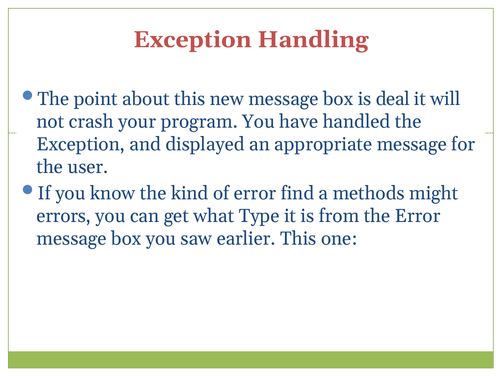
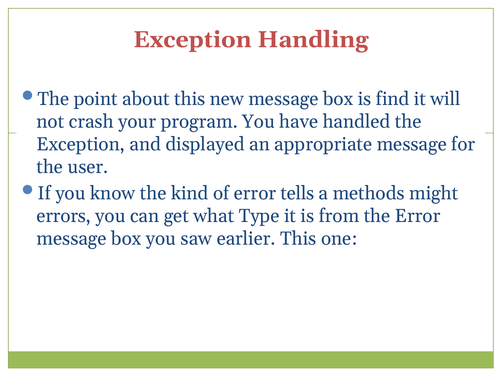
deal: deal -> find (393, 99)
find: find -> tells (298, 193)
